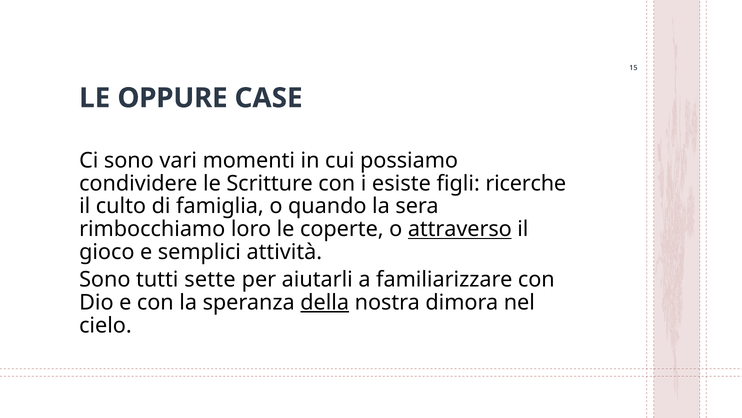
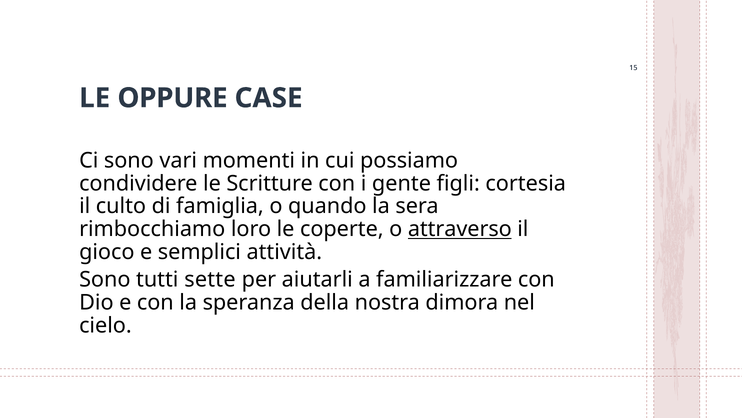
esiste: esiste -> gente (401, 183)
ricerche: ricerche -> cortesia (526, 183)
della underline: present -> none (325, 302)
